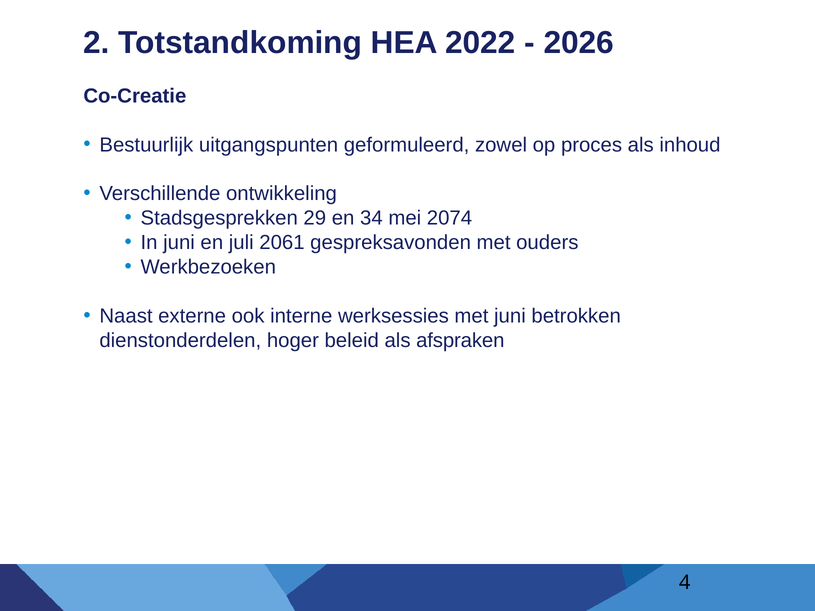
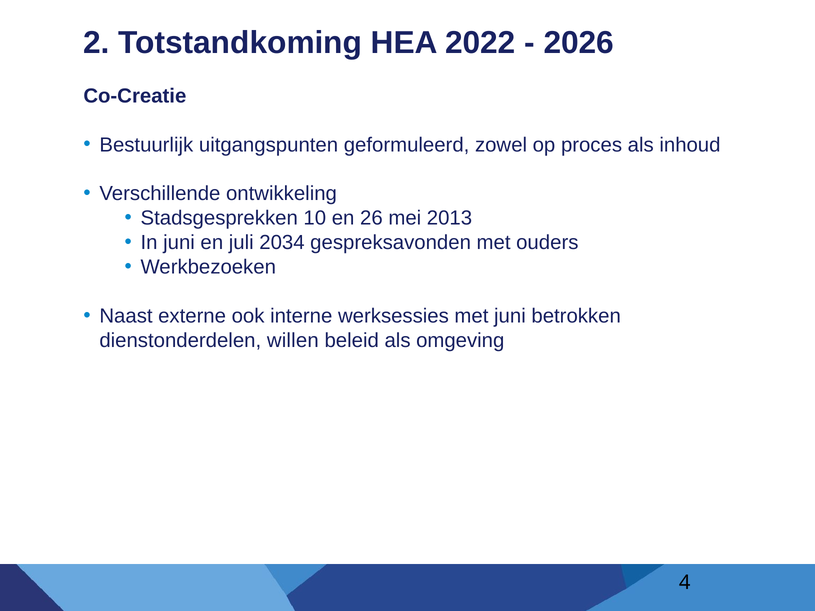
29: 29 -> 10 (315, 218)
34: 34 -> 26 (371, 218)
2074: 2074 -> 2013 (449, 218)
2061: 2061 -> 2034 (282, 243)
hoger: hoger -> willen (293, 340)
afspraken: afspraken -> omgeving (460, 340)
